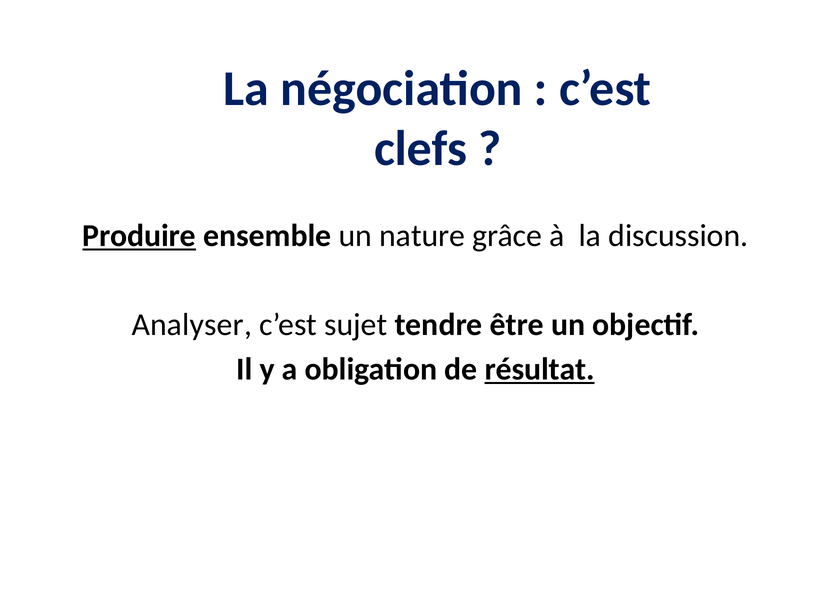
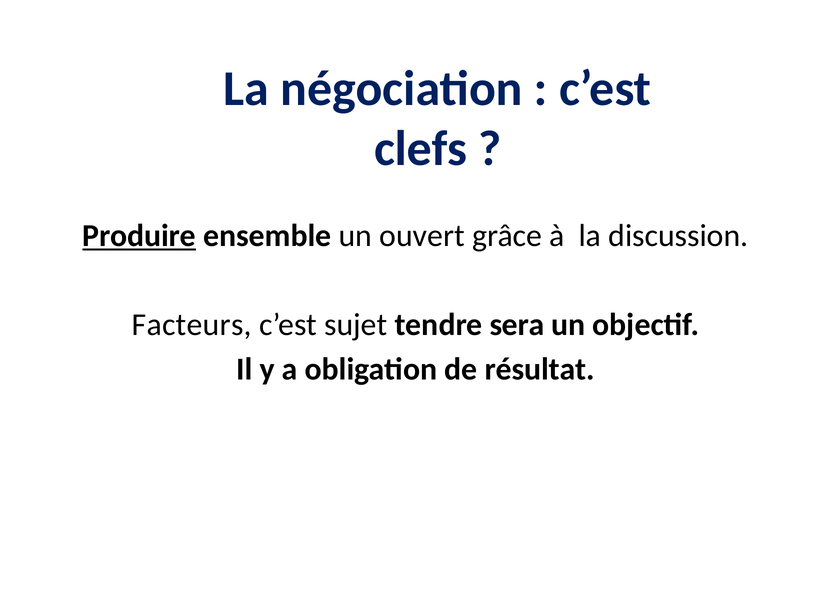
nature: nature -> ouvert (422, 235)
Analyser: Analyser -> Facteurs (192, 324)
être: être -> sera (517, 324)
résultat underline: present -> none (540, 369)
